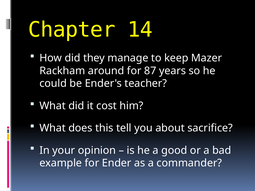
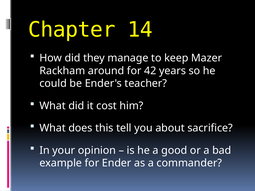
87: 87 -> 42 (150, 71)
